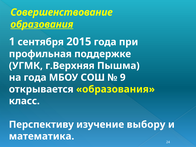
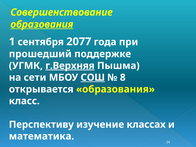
2015: 2015 -> 2077 (79, 42)
профильная: профильная -> прошедший (40, 54)
г.Верхняя underline: none -> present (70, 66)
на года: года -> сети (35, 77)
СОШ underline: none -> present (93, 77)
9: 9 -> 8 (123, 77)
выбору: выбору -> классах (146, 125)
